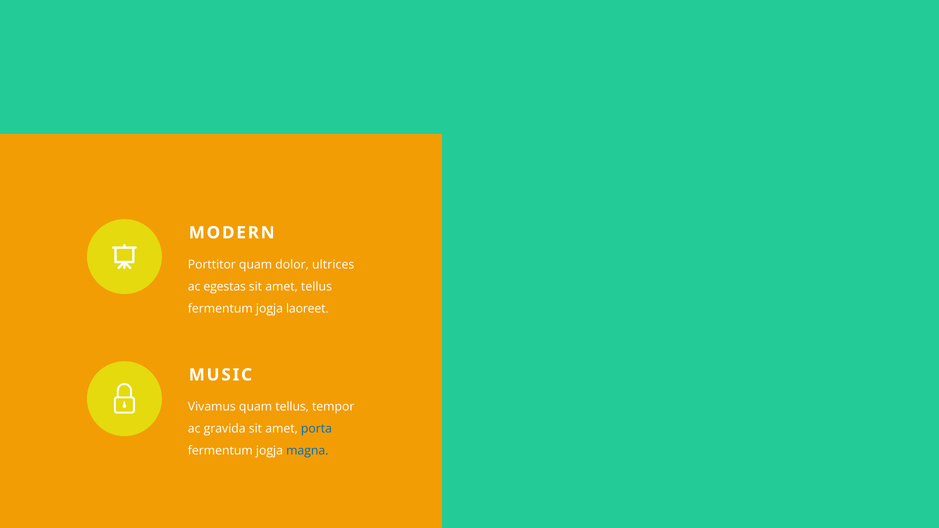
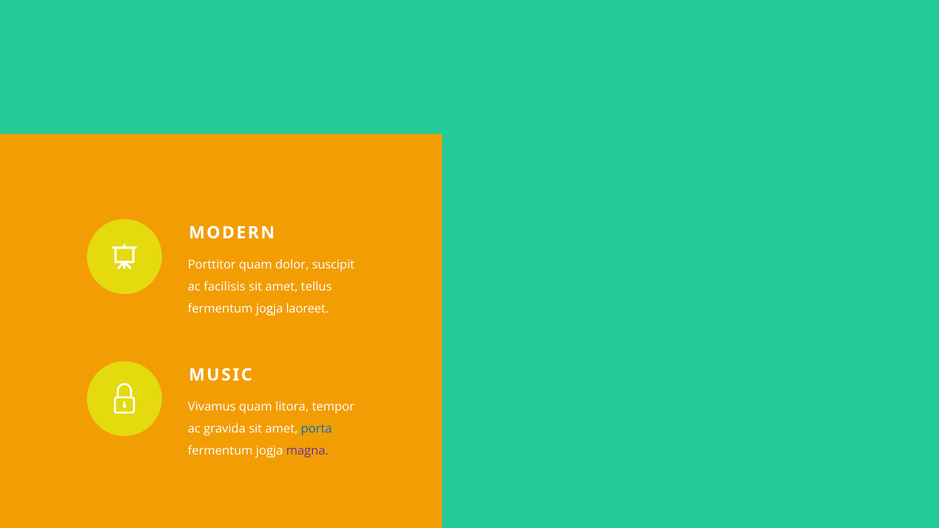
ultrices: ultrices -> suscipit (333, 265)
egestas: egestas -> facilisis (225, 287)
quam tellus: tellus -> litora (292, 407)
magna colour: blue -> purple (307, 451)
